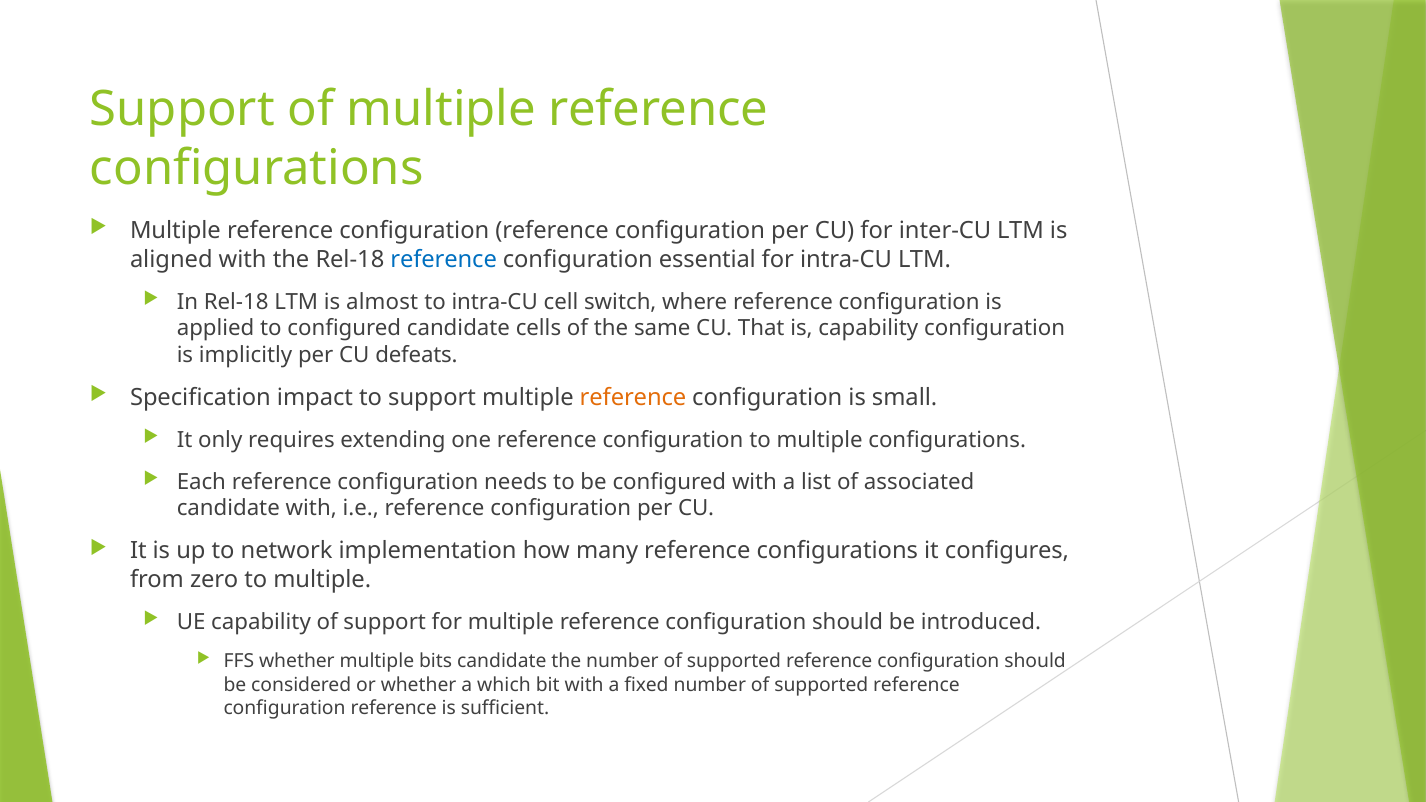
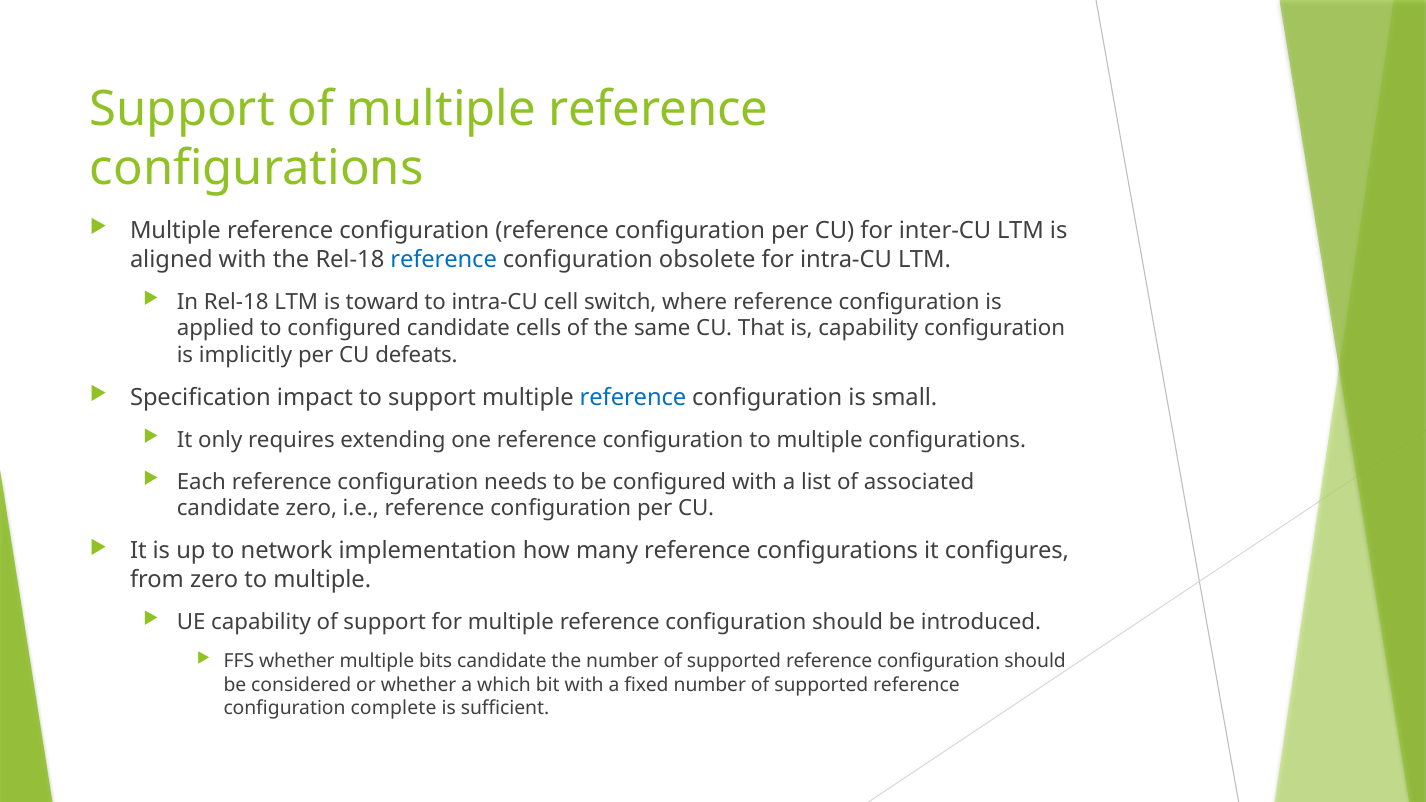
essential: essential -> obsolete (707, 259)
almost: almost -> toward (382, 302)
reference colour: orange -> blue (633, 398)
candidate with: with -> zero (311, 509)
reference: reference -> complete (393, 708)
